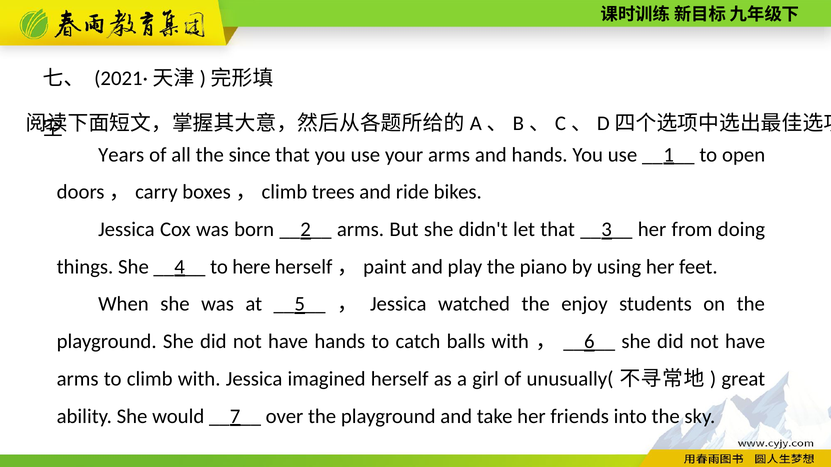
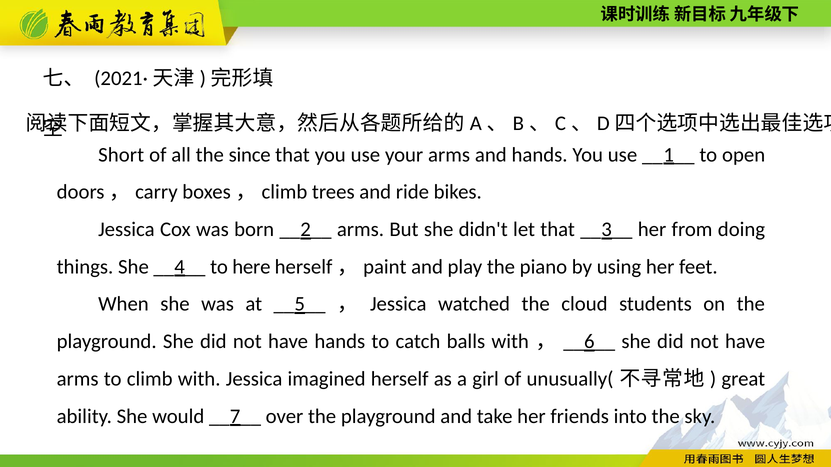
Years: Years -> Short (121, 155)
enjoy: enjoy -> cloud (584, 304)
